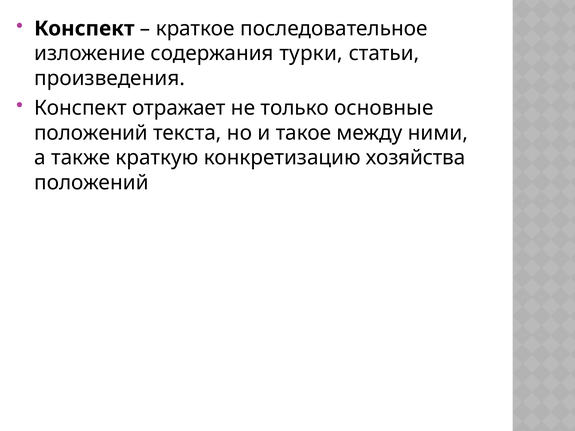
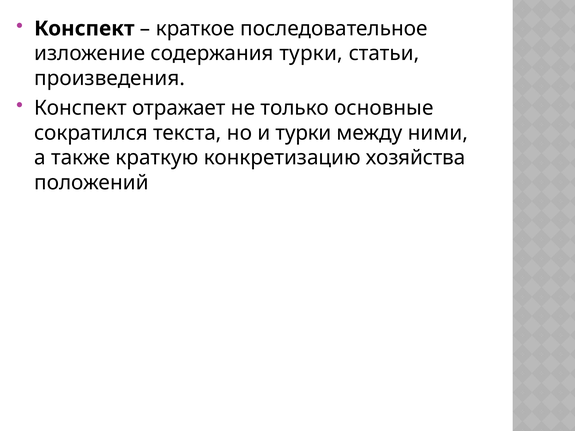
положений: положений -> сократился (91, 133)
и такое: такое -> турки (304, 133)
